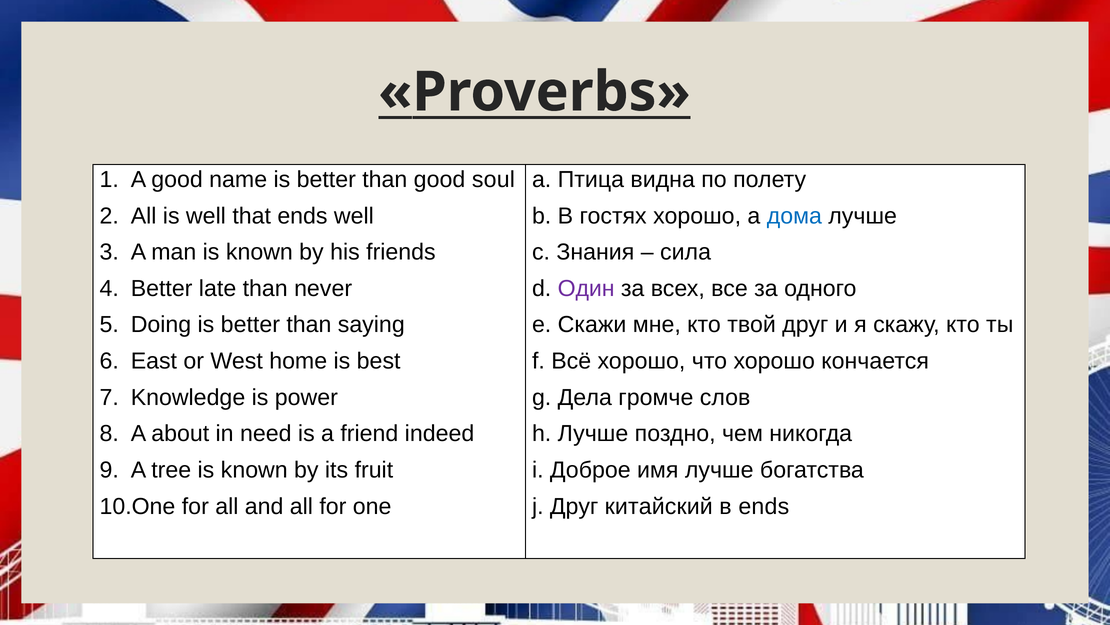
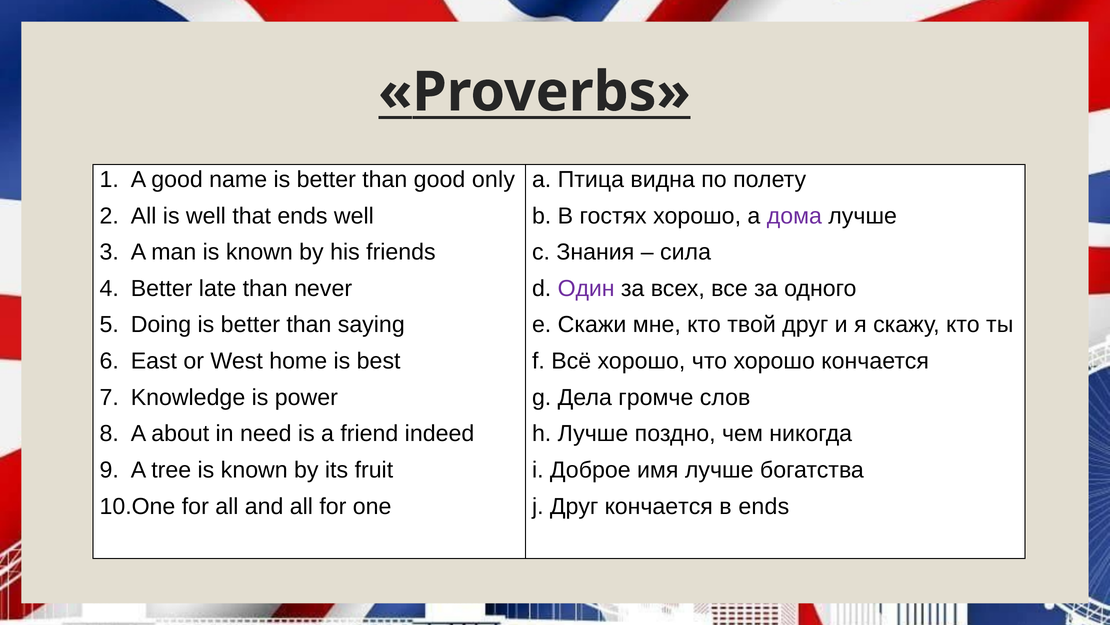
soul: soul -> only (493, 179)
дома colour: blue -> purple (794, 216)
Друг китайский: китайский -> кончается (659, 506)
